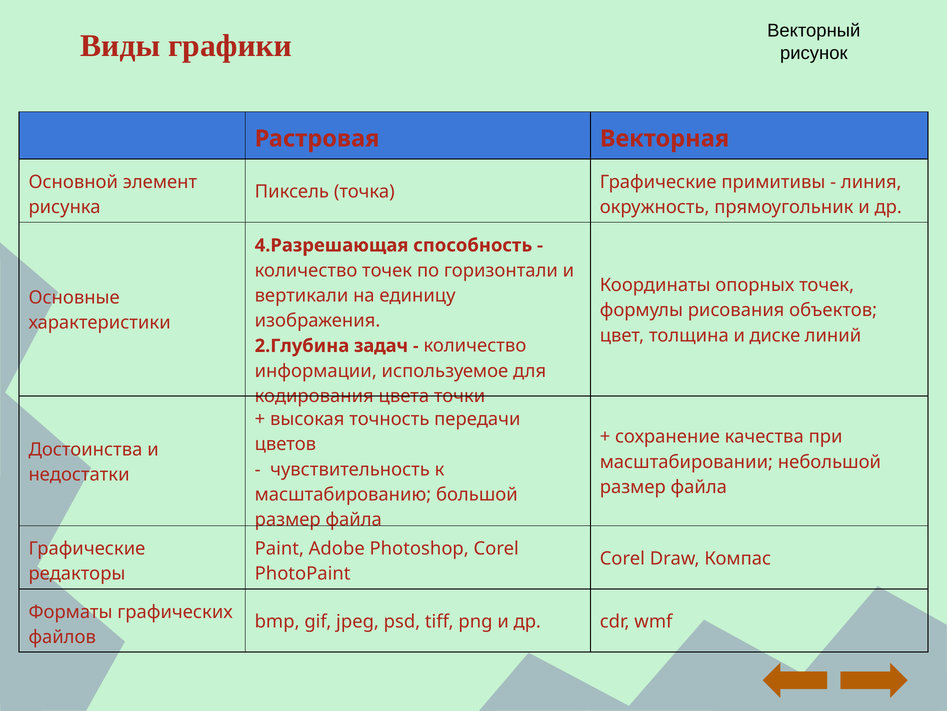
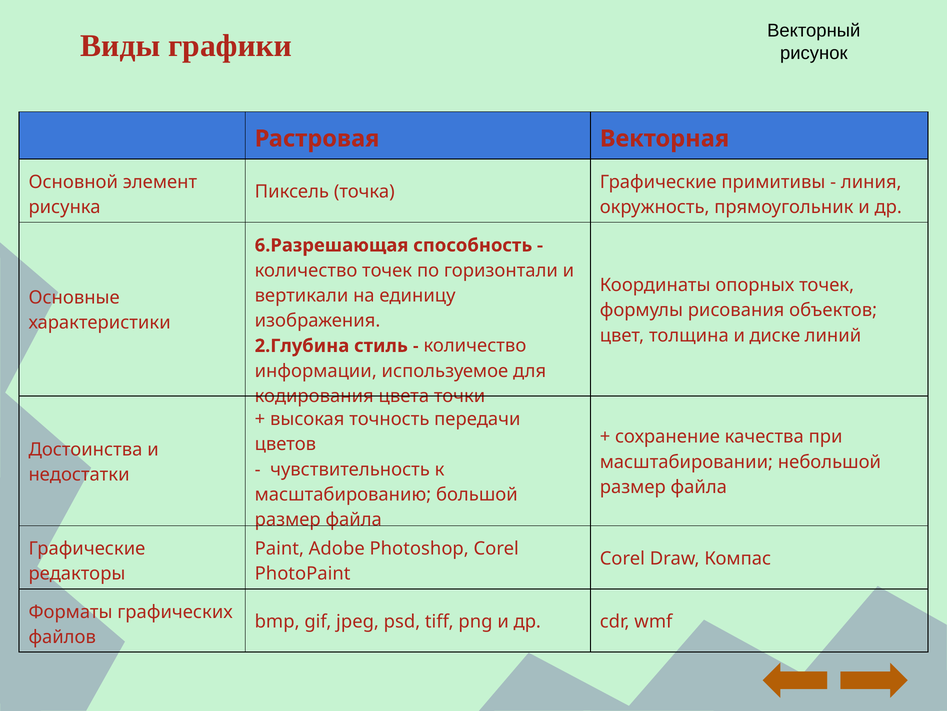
4.Разрешающая: 4.Разрешающая -> 6.Разрешающая (332, 245)
задач: задач -> стиль (381, 345)
